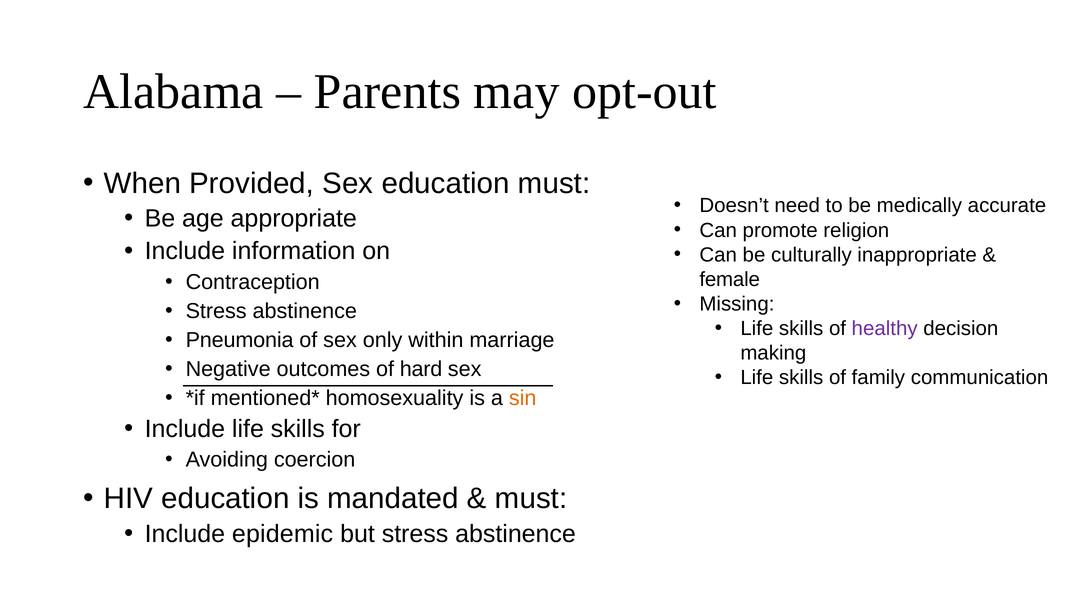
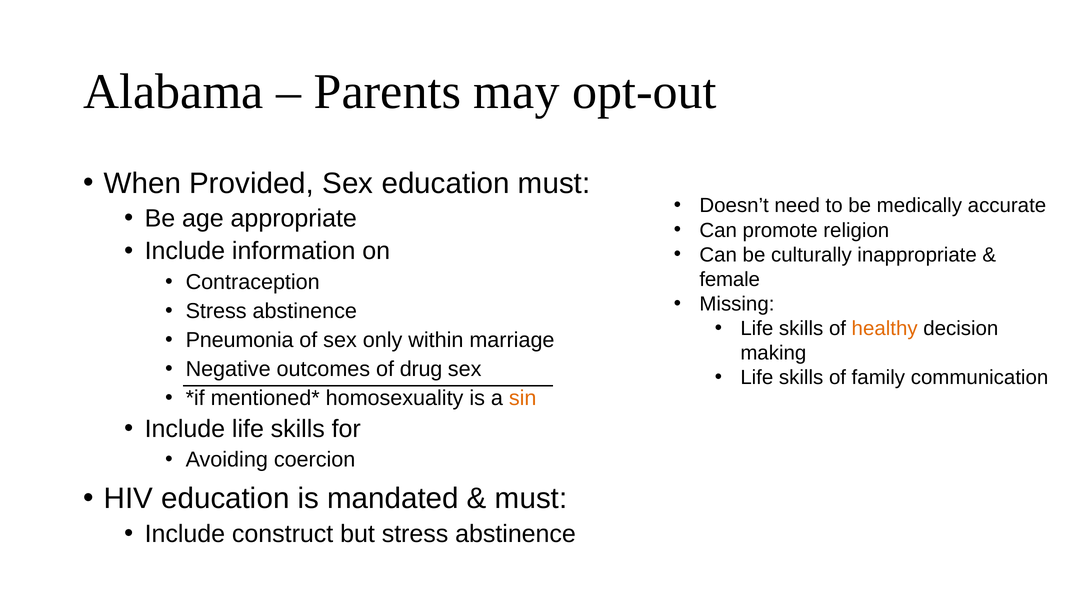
healthy colour: purple -> orange (885, 329)
hard: hard -> drug (421, 369)
epidemic: epidemic -> construct (283, 534)
